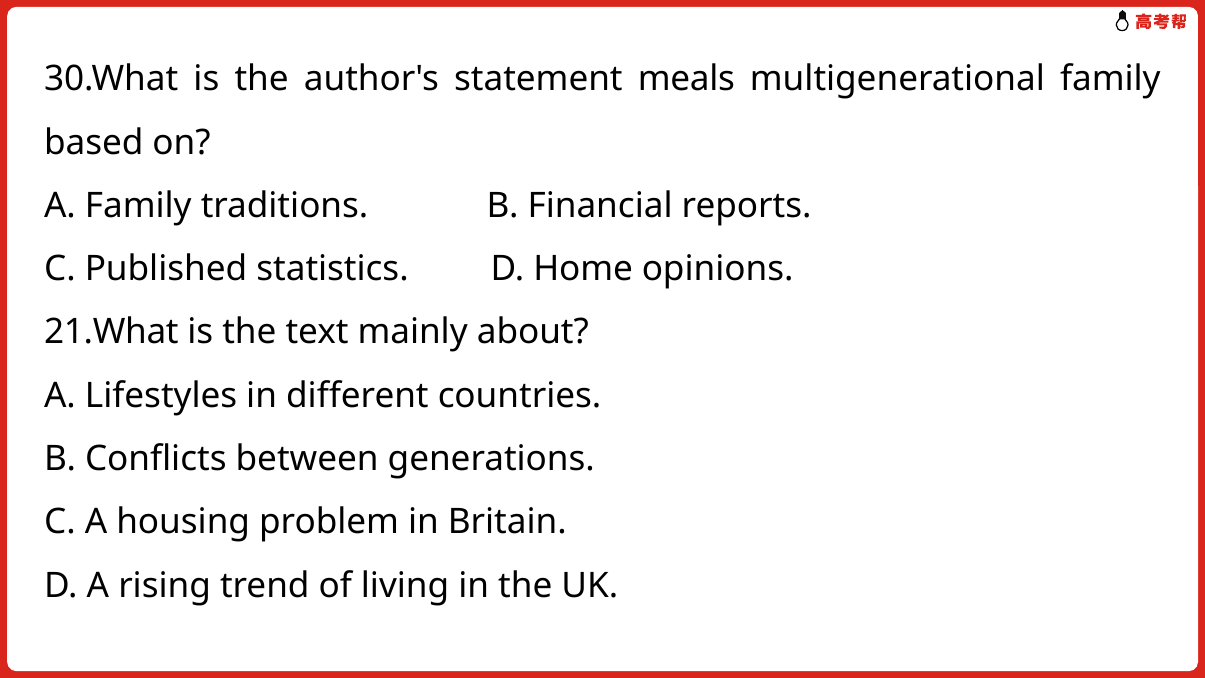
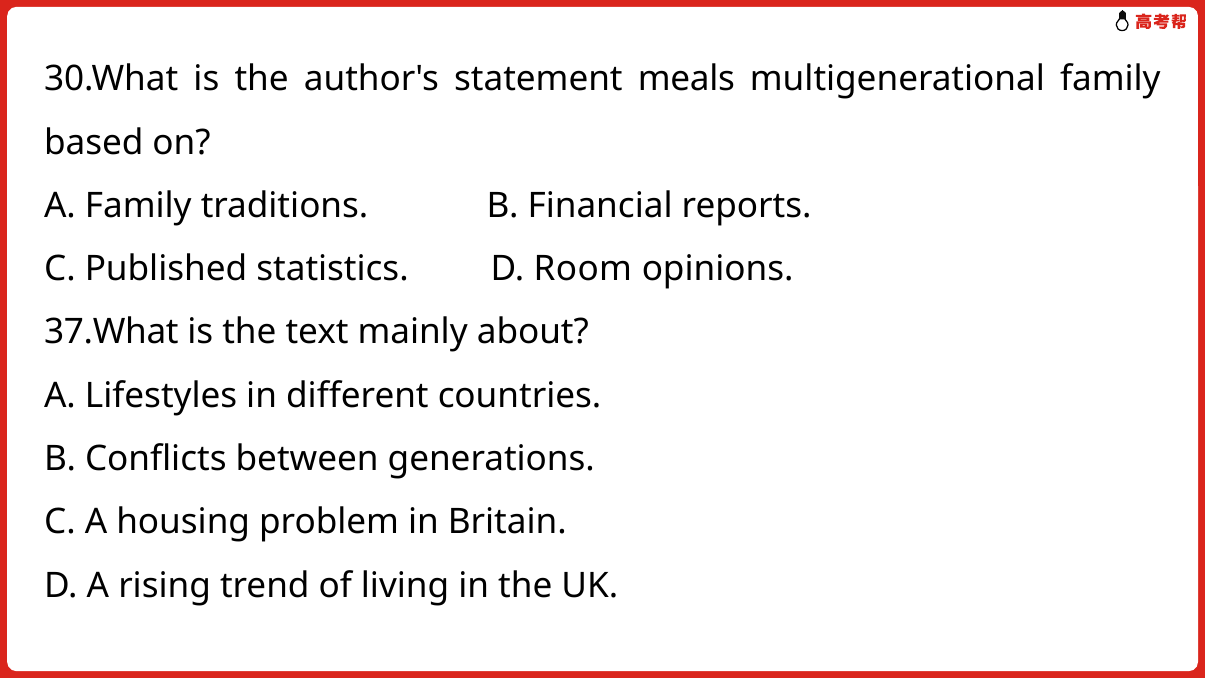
Home: Home -> Room (583, 269)
21.What: 21.What -> 37.What (111, 332)
